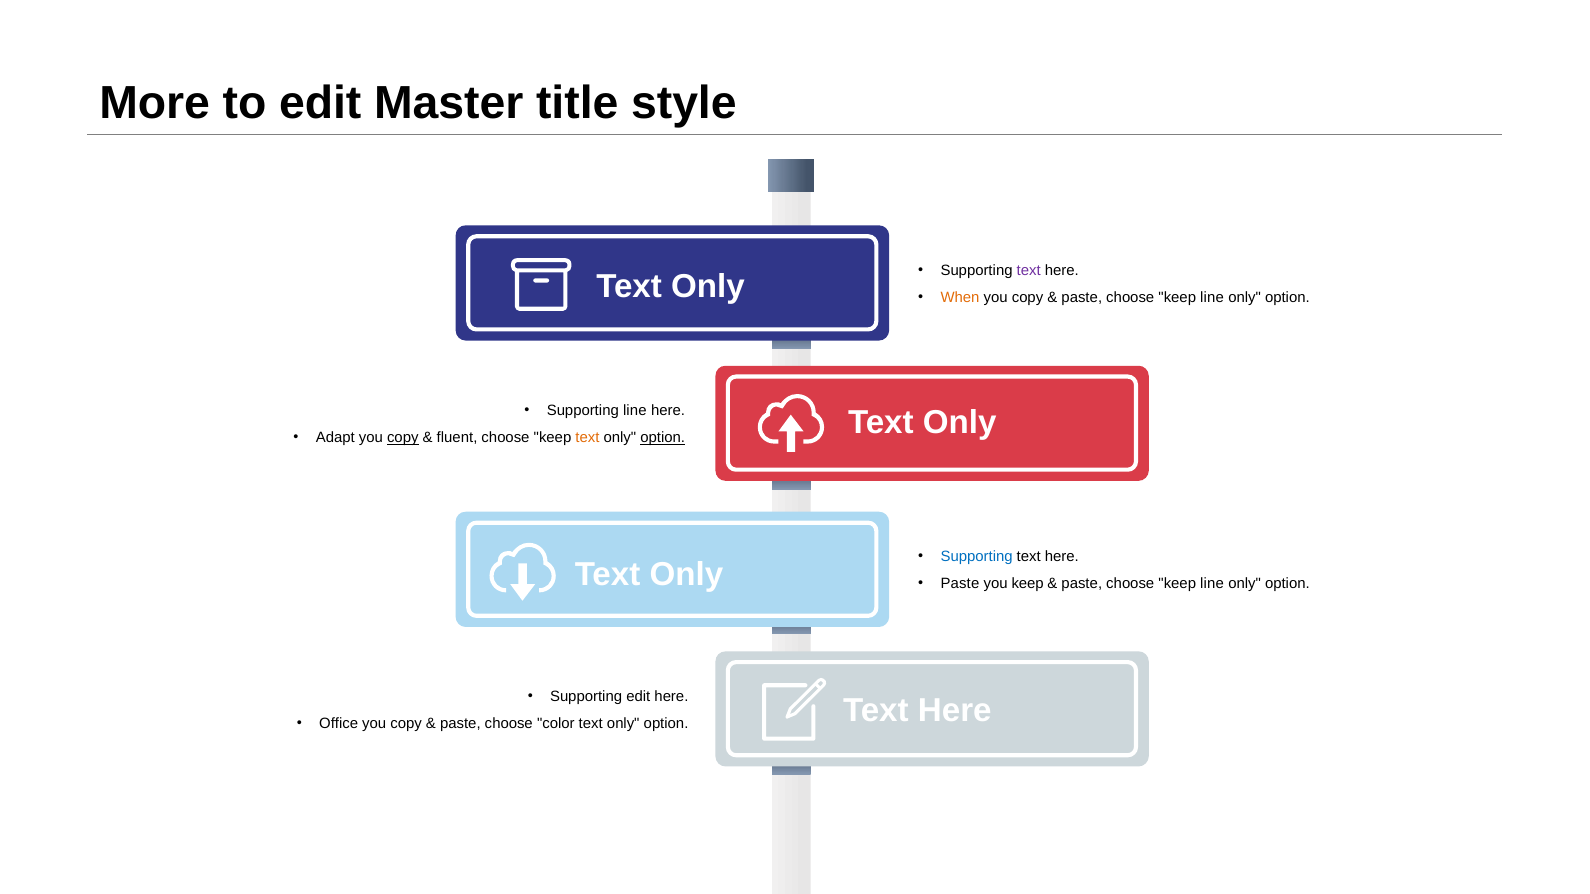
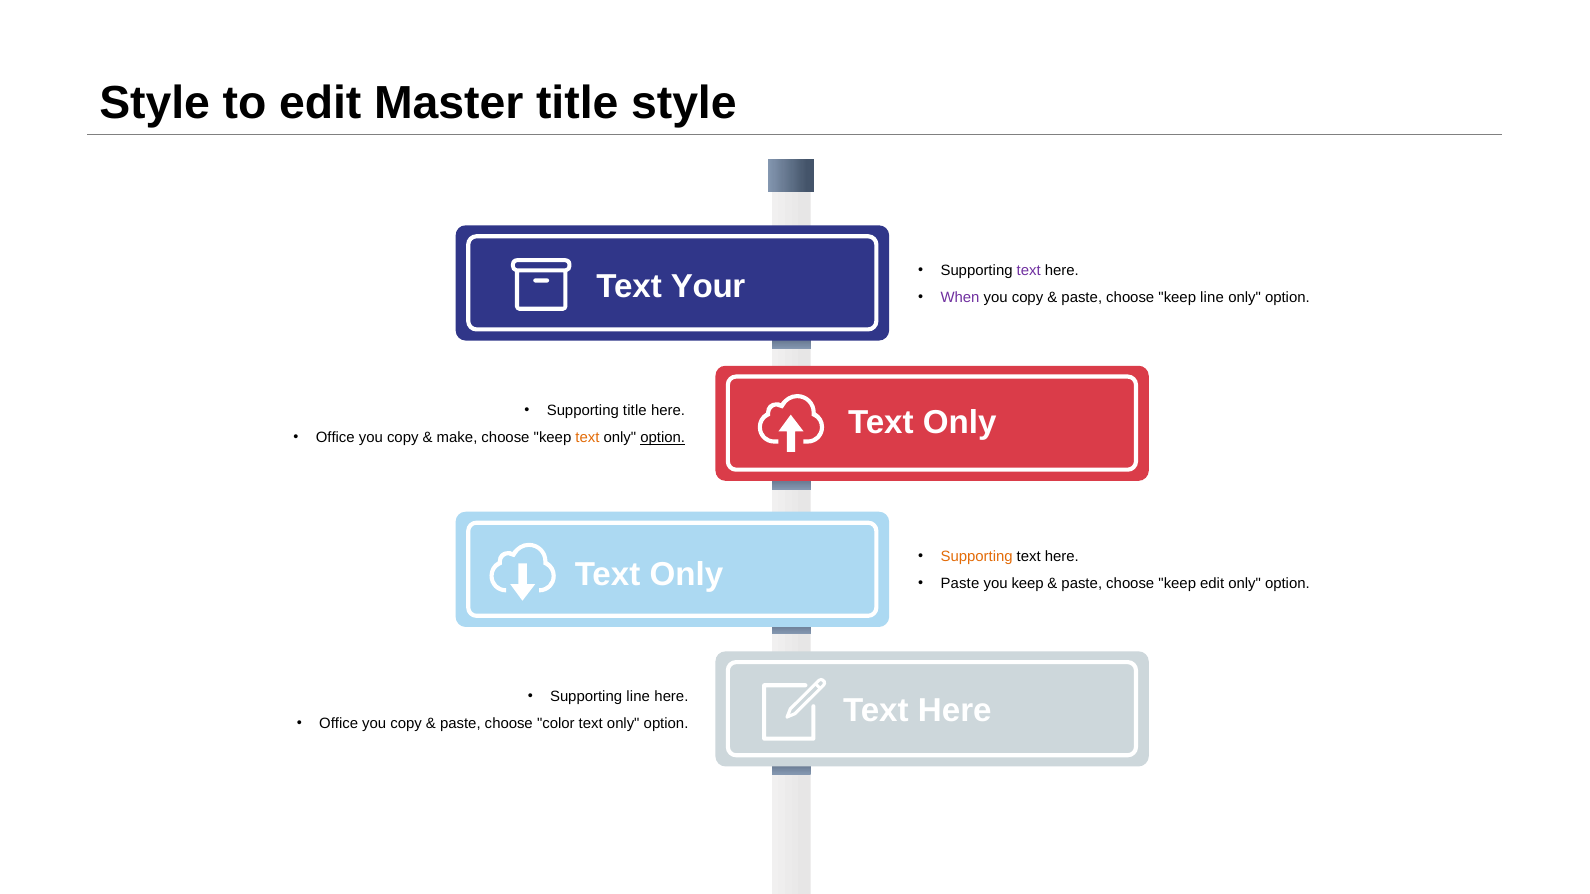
More: More -> Style (155, 103)
Only: Only -> Your (708, 287)
When colour: orange -> purple (960, 298)
Supporting line: line -> title (635, 411)
Adapt: Adapt -> Office (335, 438)
copy underline: present -> none (403, 438)
fluent: fluent -> make (457, 438)
Supporting colour: blue -> orange (977, 557)
line: line -> edit (1212, 584)
Supporting edit: edit -> line (638, 697)
